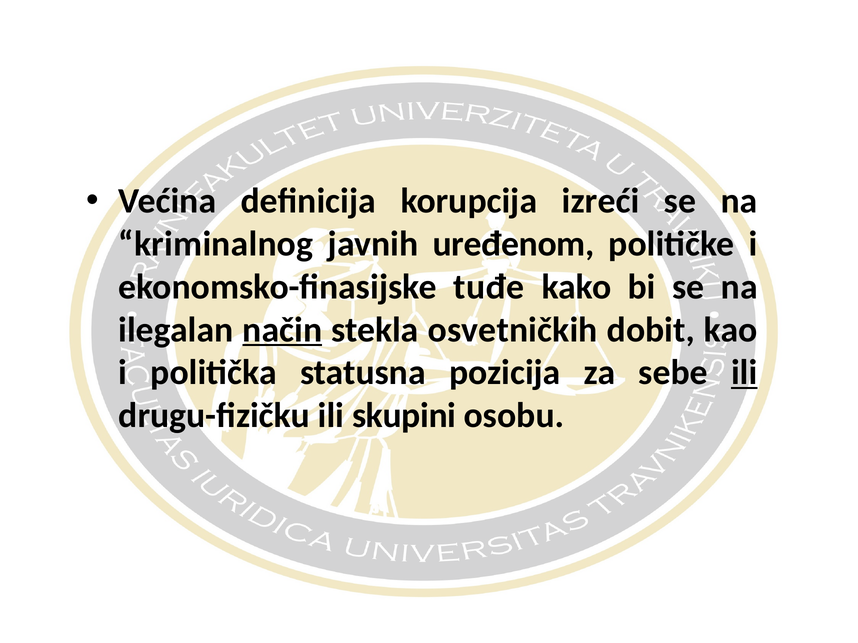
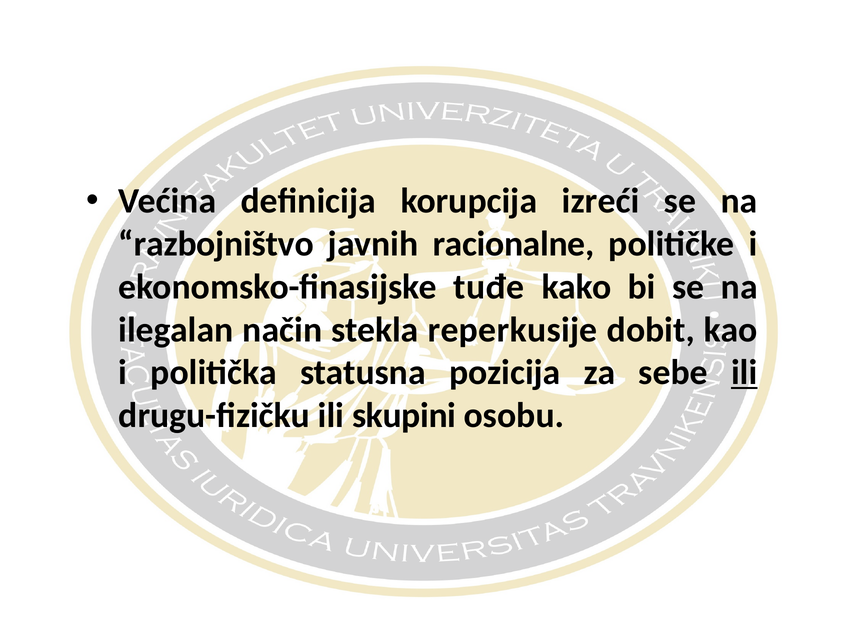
kriminalnog: kriminalnog -> razbojništvo (216, 244)
uređenom: uređenom -> racionalne (513, 244)
način underline: present -> none (282, 330)
osvetničkih: osvetničkih -> reperkusije (513, 330)
